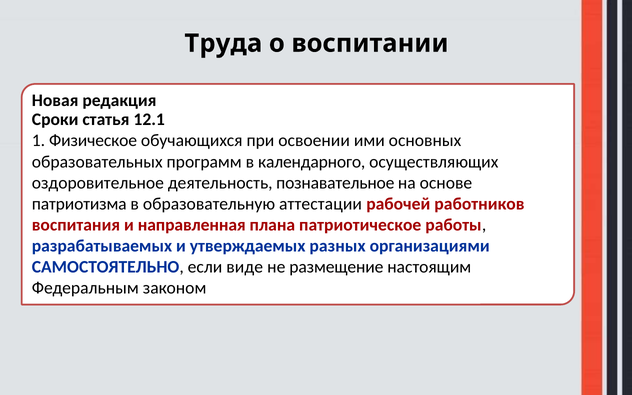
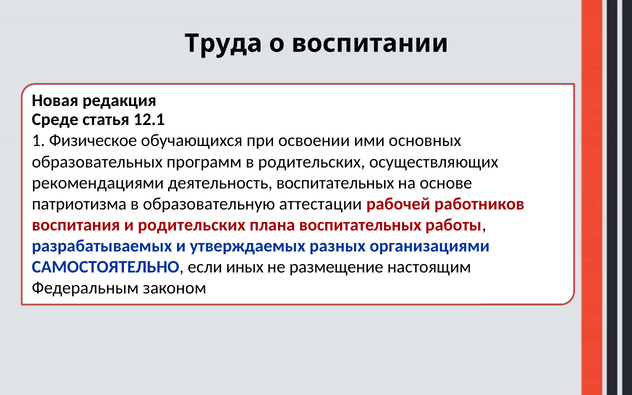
Сроки: Сроки -> Среде (55, 119)
в календарного: календарного -> родительских (312, 162)
оздоровительное: оздоровительное -> рекомендациями (98, 183)
деятельность познавательное: познавательное -> воспитательных (335, 183)
и направленная: направленная -> родительских (192, 225)
плана патриотическое: патриотическое -> воспитательных (360, 225)
виде: виде -> иных (245, 267)
